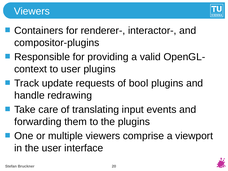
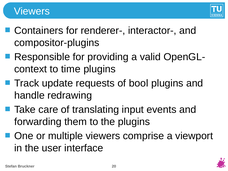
to user: user -> time (71, 69)
